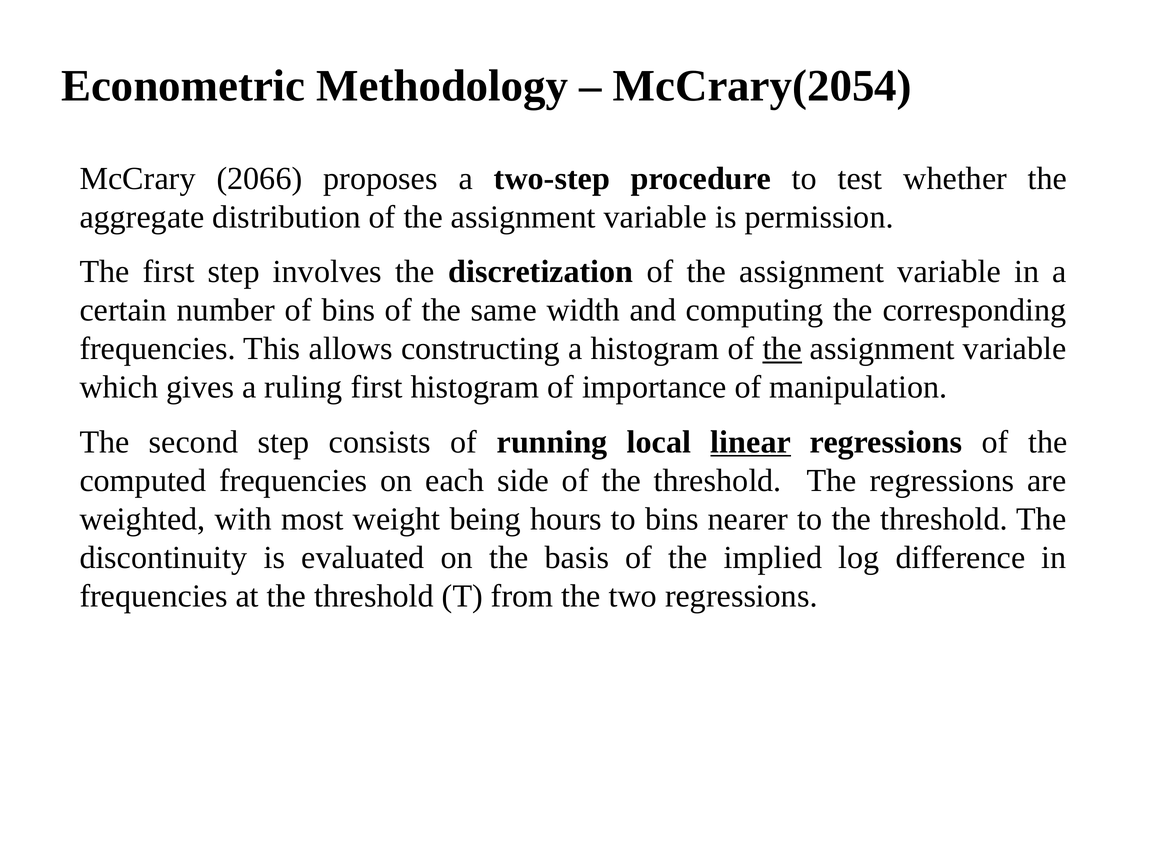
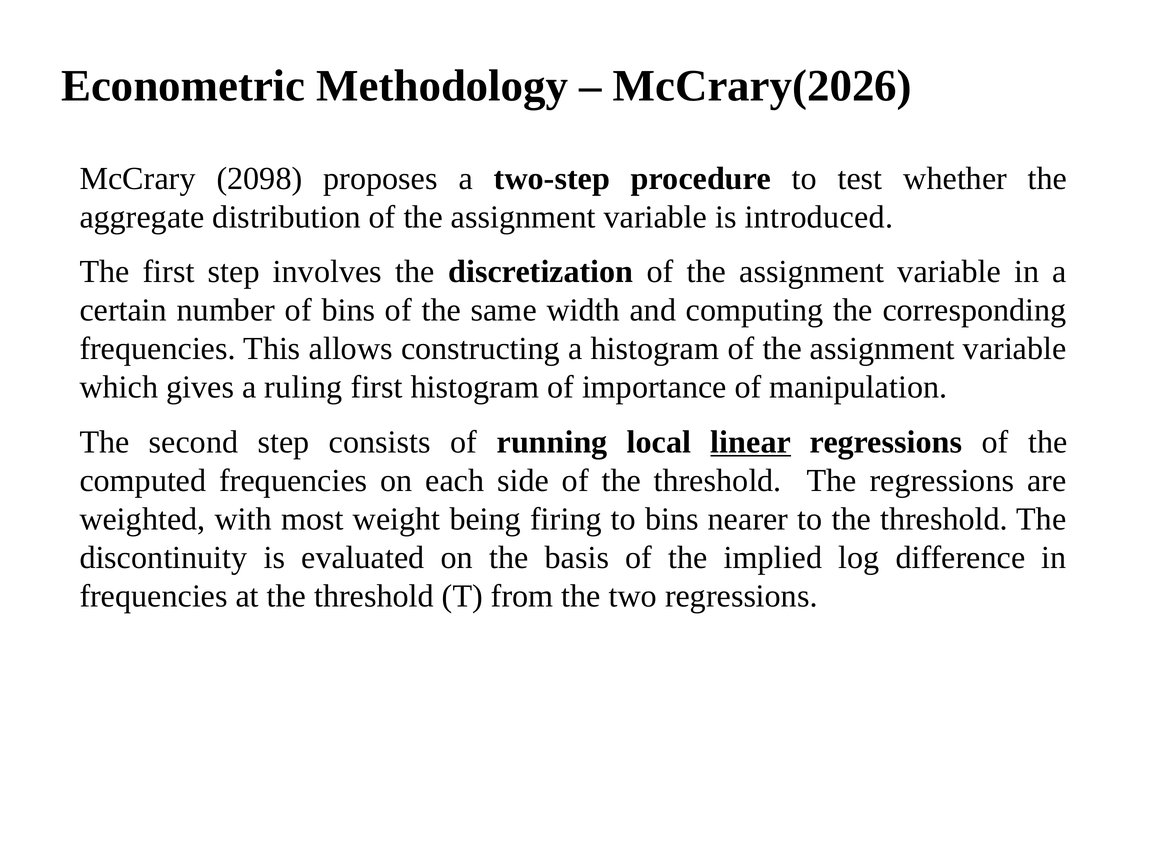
McCrary(2054: McCrary(2054 -> McCrary(2026 (762, 86)
2066: 2066 -> 2098 (259, 179)
permission: permission -> introduced (819, 217)
the underline: present -> none (782, 349)
hours: hours -> firing (566, 519)
